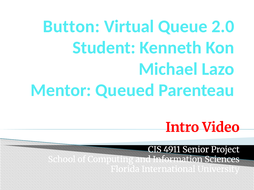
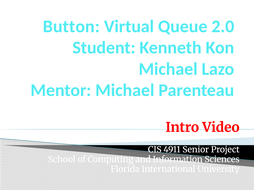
Mentor Queued: Queued -> Michael (125, 91)
